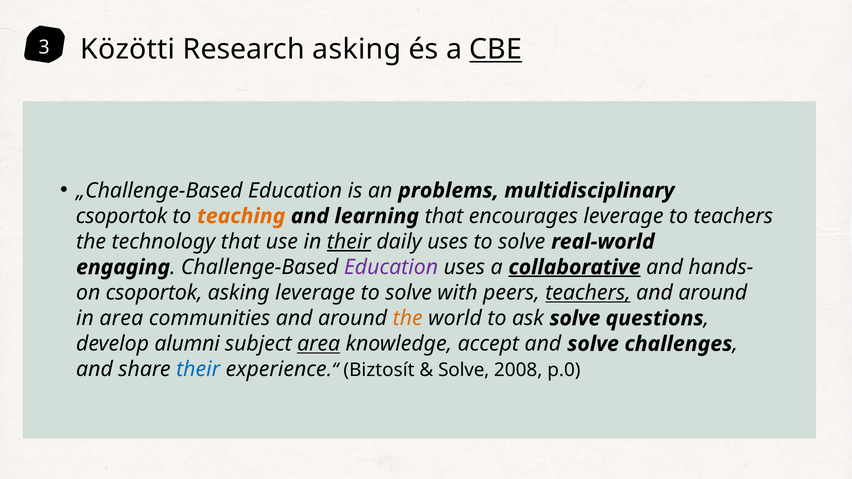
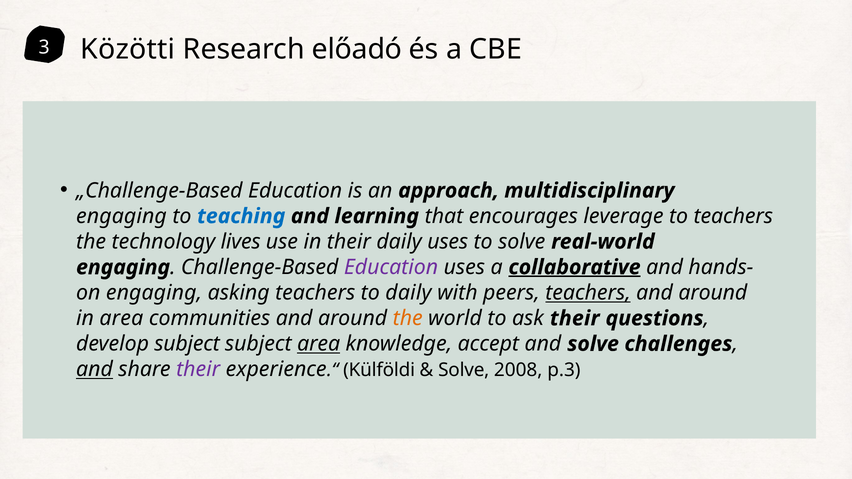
Research asking: asking -> előadó (357, 49)
CBE underline: present -> none (496, 49)
problems: problems -> approach (449, 191)
csoportok: csoportok -> engaging (121, 216)
teaching colour: orange -> blue (241, 216)
technology that: that -> lives (241, 242)
their underline: present -> none (349, 242)
csoportok: csoportok -> engaging (154, 293)
asking leverage: leverage -> teachers (315, 293)
solve: solve -> daily (408, 293)
ask solve: solve -> their (575, 318)
develop alumni: alumni -> subject (187, 344)
and underline: none -> present (94, 370)
their colour: blue -> purple (198, 370)
Biztosít: Biztosít -> Külföldi (379, 370)
p.0: p.0 -> p.3 (564, 370)
